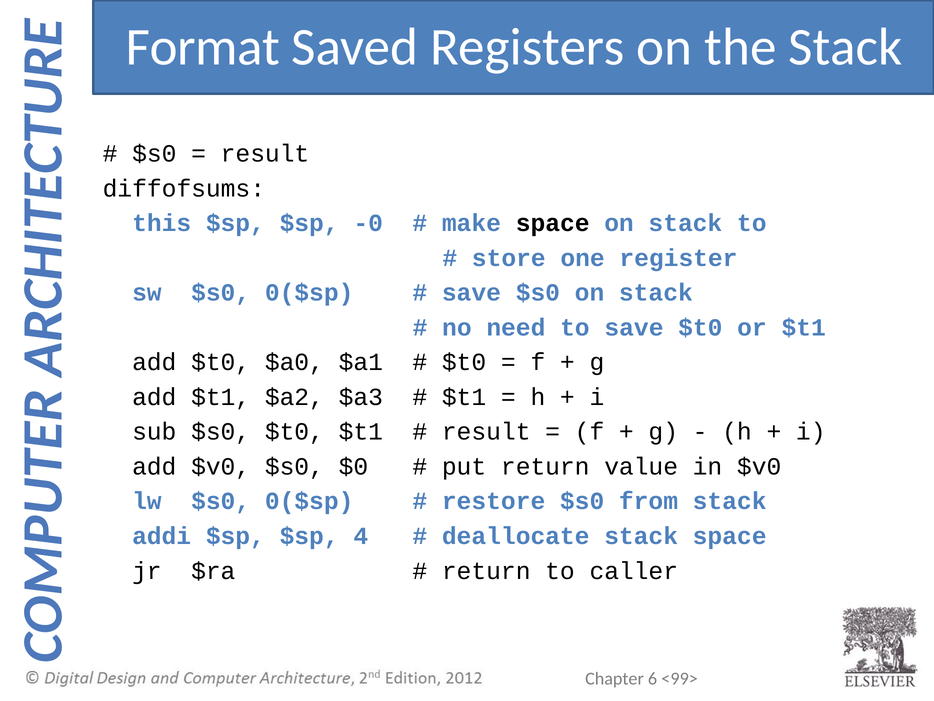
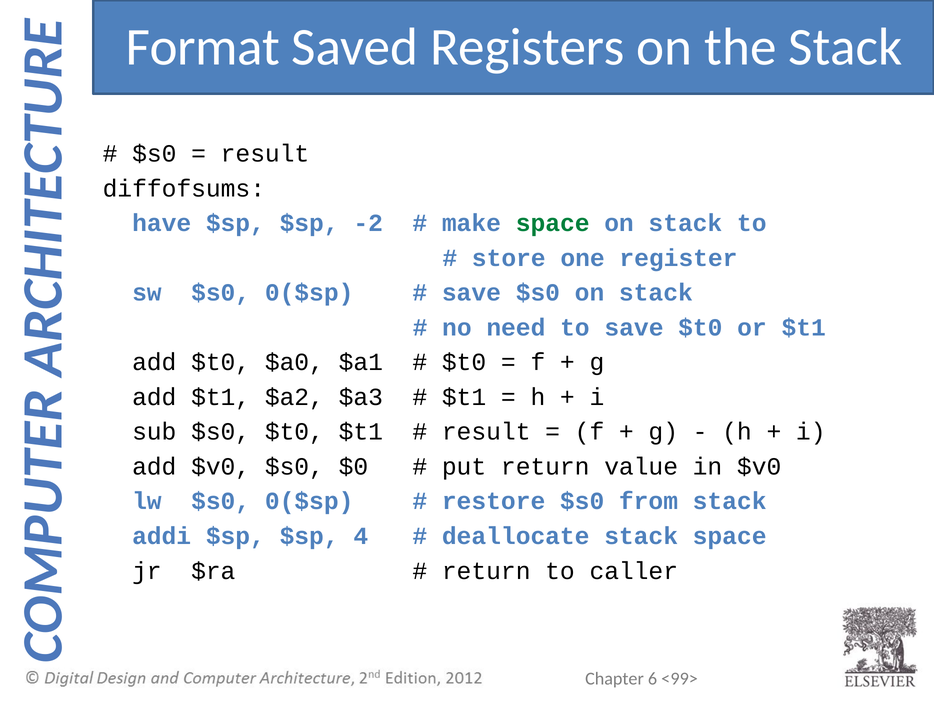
this: this -> have (162, 223)
-0: -0 -> -2 (368, 223)
space colour: black -> green (553, 223)
